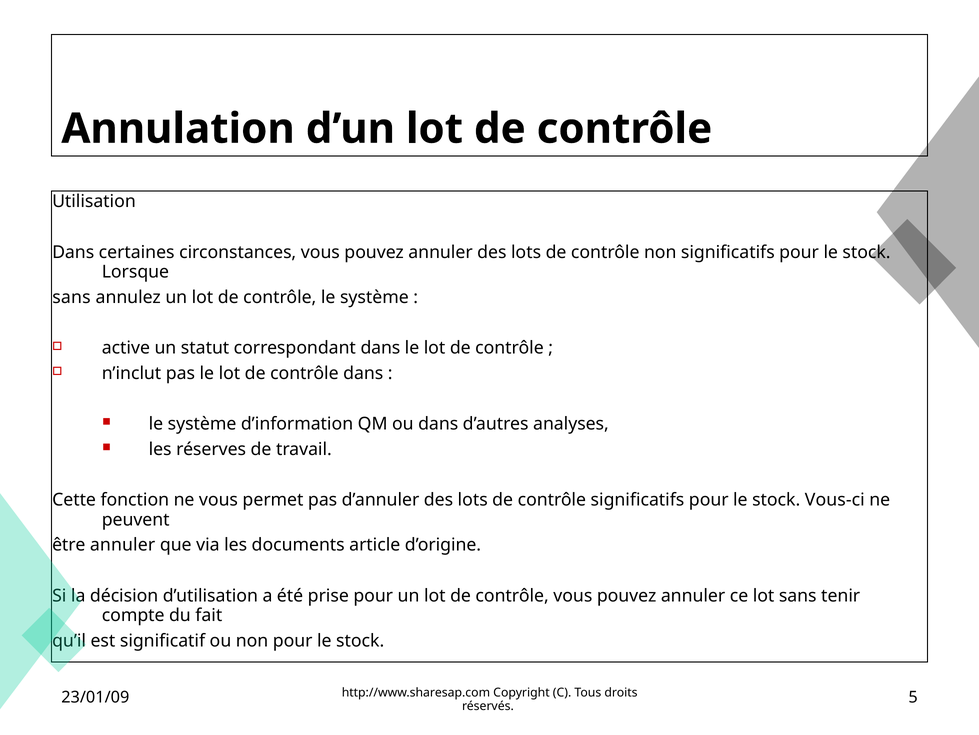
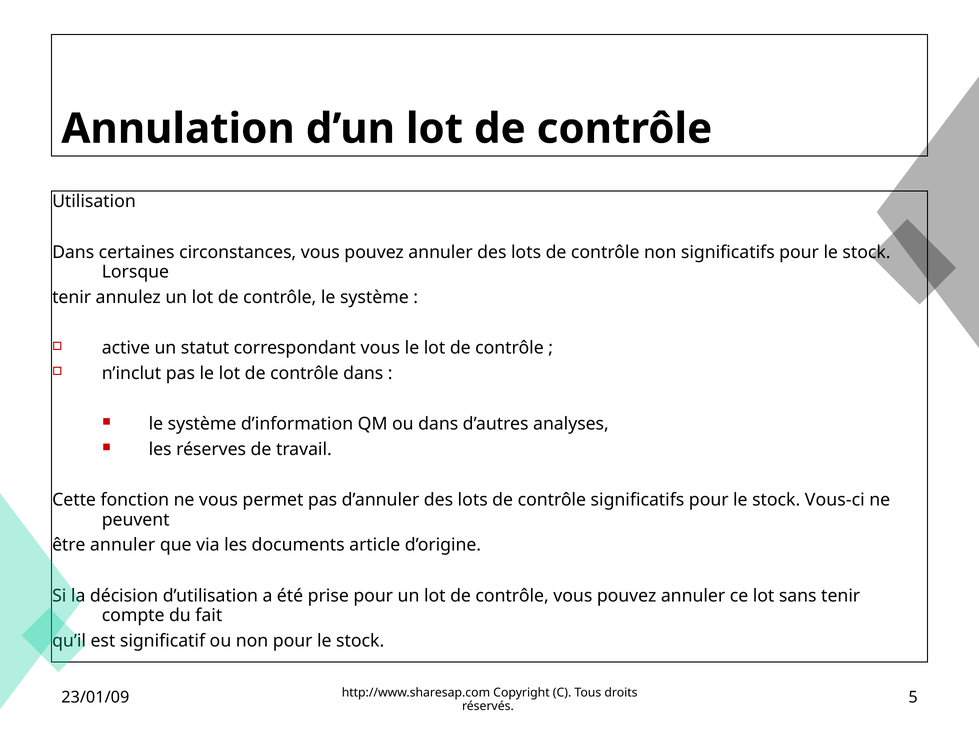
sans: sans -> tenir (72, 297)
correspondant dans: dans -> vous (380, 348)
